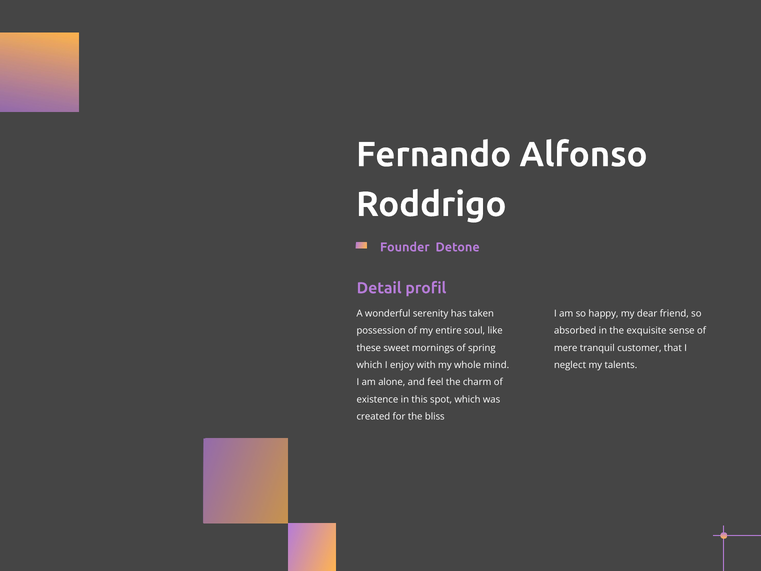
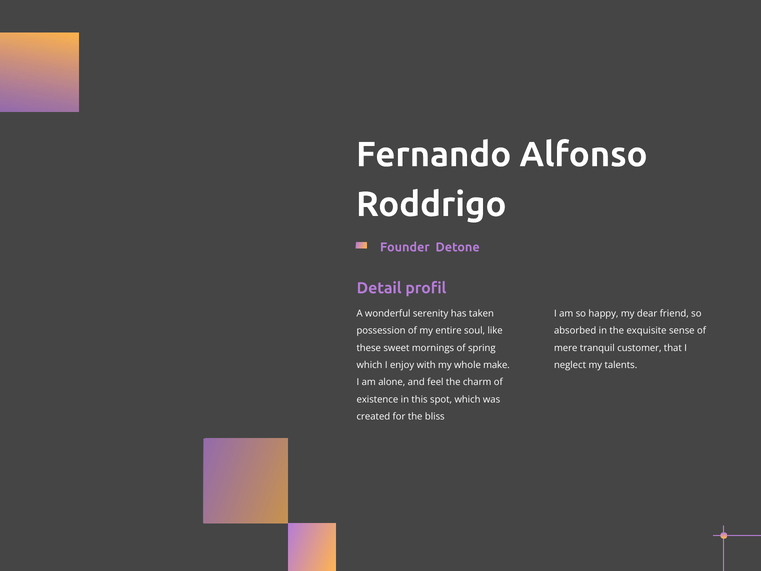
mind: mind -> make (496, 365)
